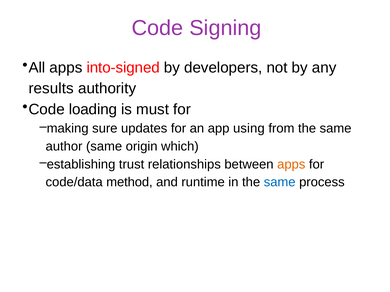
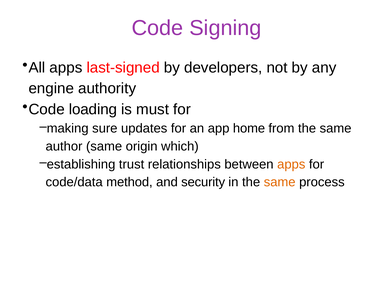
into-signed: into-signed -> last-signed (123, 68)
results: results -> engine (51, 89)
using: using -> home (249, 129)
runtime: runtime -> security (203, 182)
same colour: blue -> orange (280, 182)
